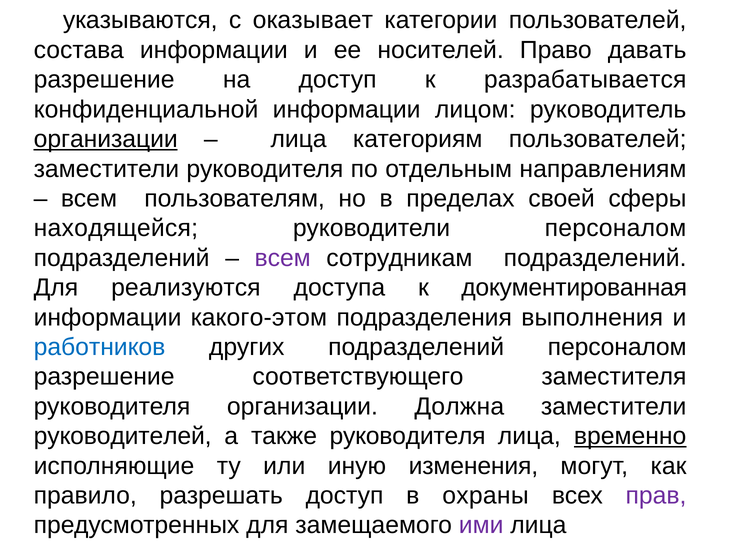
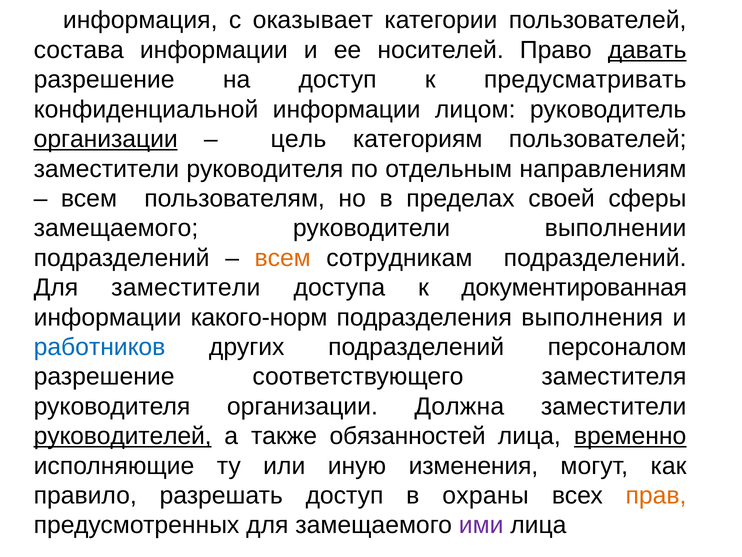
указываются: указываются -> информация (140, 20)
давать underline: none -> present (647, 50)
разрабатывается: разрабатывается -> предусматривать (585, 80)
лица: лица -> цель (298, 139)
находящейся: находящейся -> замещаемого (116, 228)
руководители персоналом: персоналом -> выполнении (616, 228)
всем colour: purple -> orange (283, 258)
Для реализуются: реализуются -> заместители (186, 287)
какого-этом: какого-этом -> какого-норм (259, 317)
руководителей underline: none -> present (123, 436)
также руководителя: руководителя -> обязанностей (408, 436)
прав colour: purple -> orange (656, 495)
